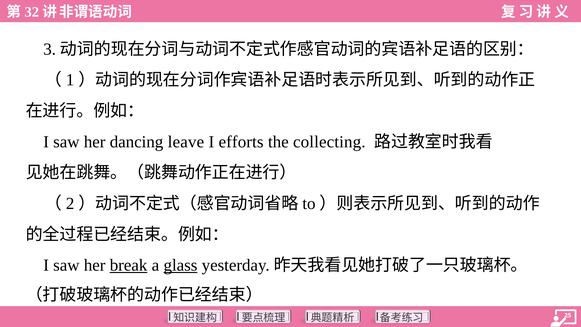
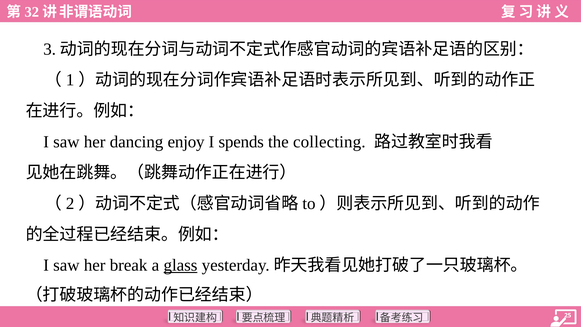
leave: leave -> enjoy (186, 142)
efforts: efforts -> spends (241, 142)
break underline: present -> none (129, 265)
